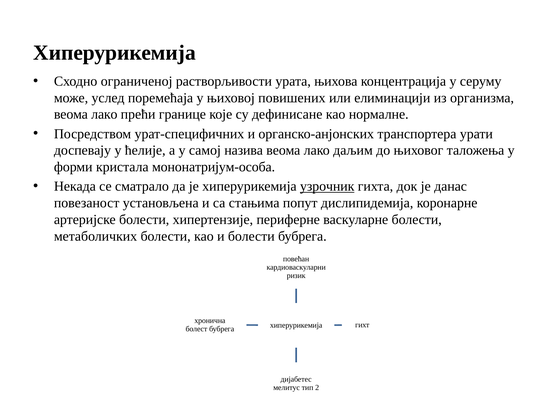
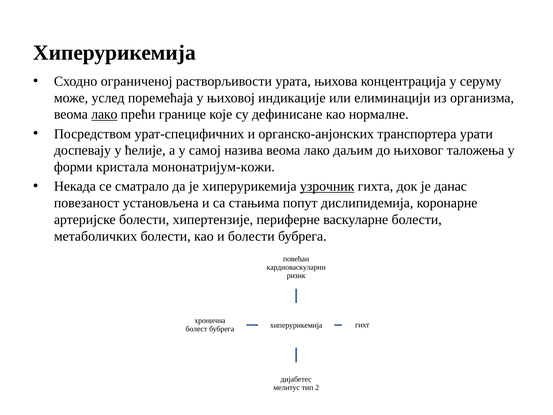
повишених: повишених -> индикације (292, 98)
лако underline: none -> present (104, 114)
мононатријум-особа: мононатријум-особа -> мононатријум-кожи (213, 167)
